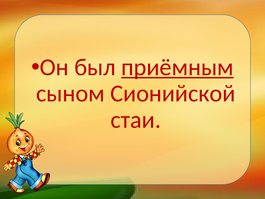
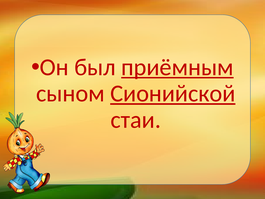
Сионийской underline: none -> present (173, 93)
